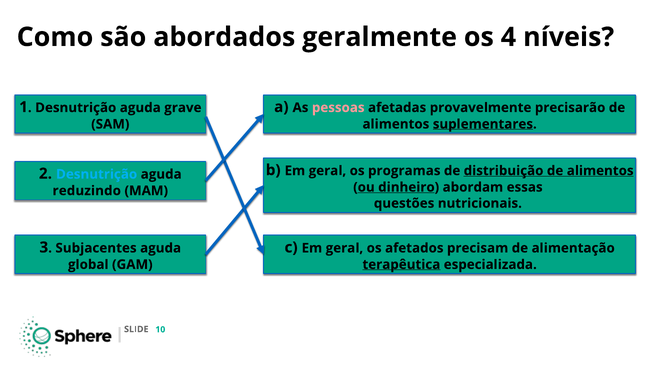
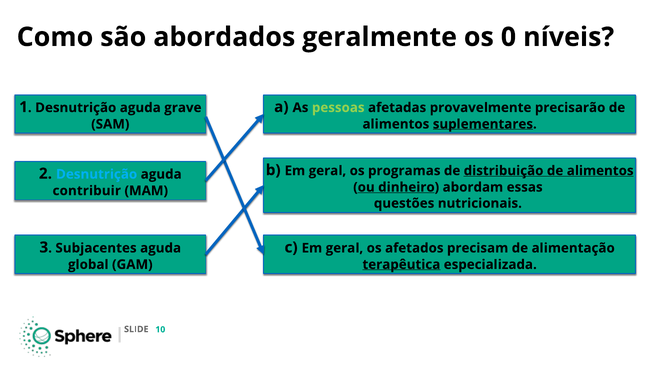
4: 4 -> 0 (508, 37)
pessoas colour: pink -> light green (338, 107)
reduzindo: reduzindo -> contribuir (87, 190)
